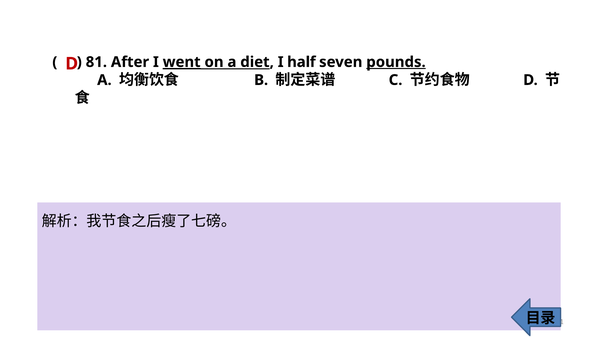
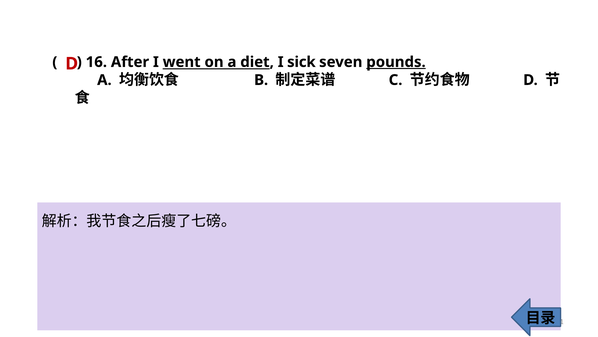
81: 81 -> 16 (96, 62)
went underline: present -> none (182, 62)
half: half -> sick (301, 62)
